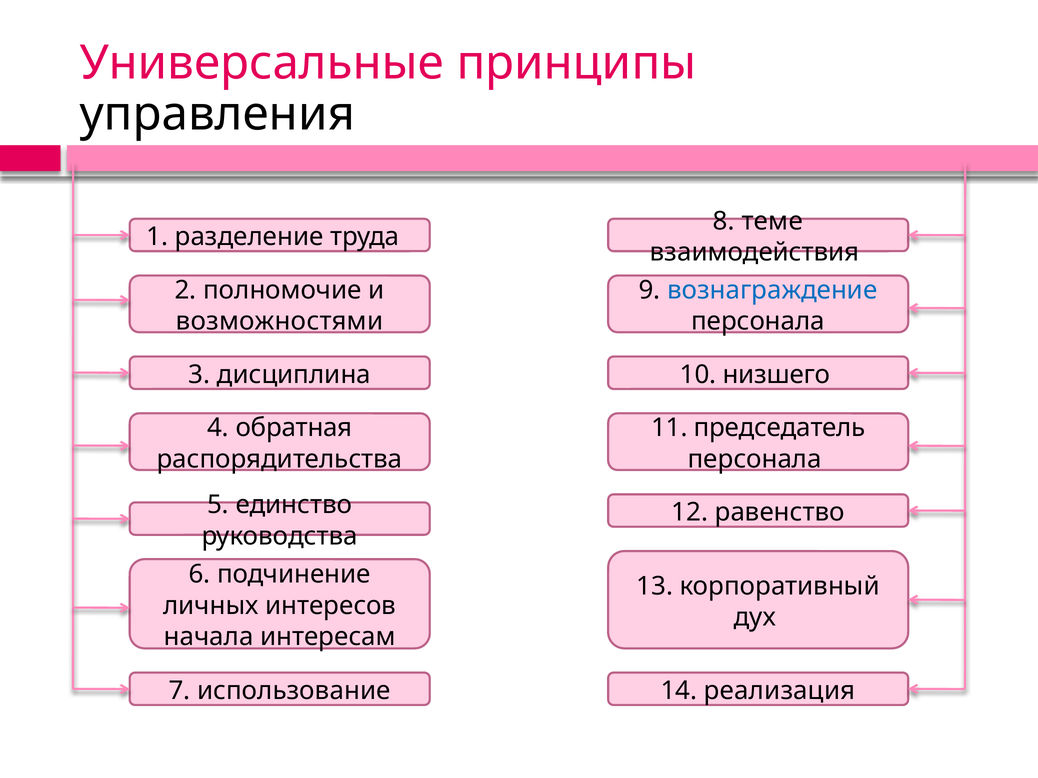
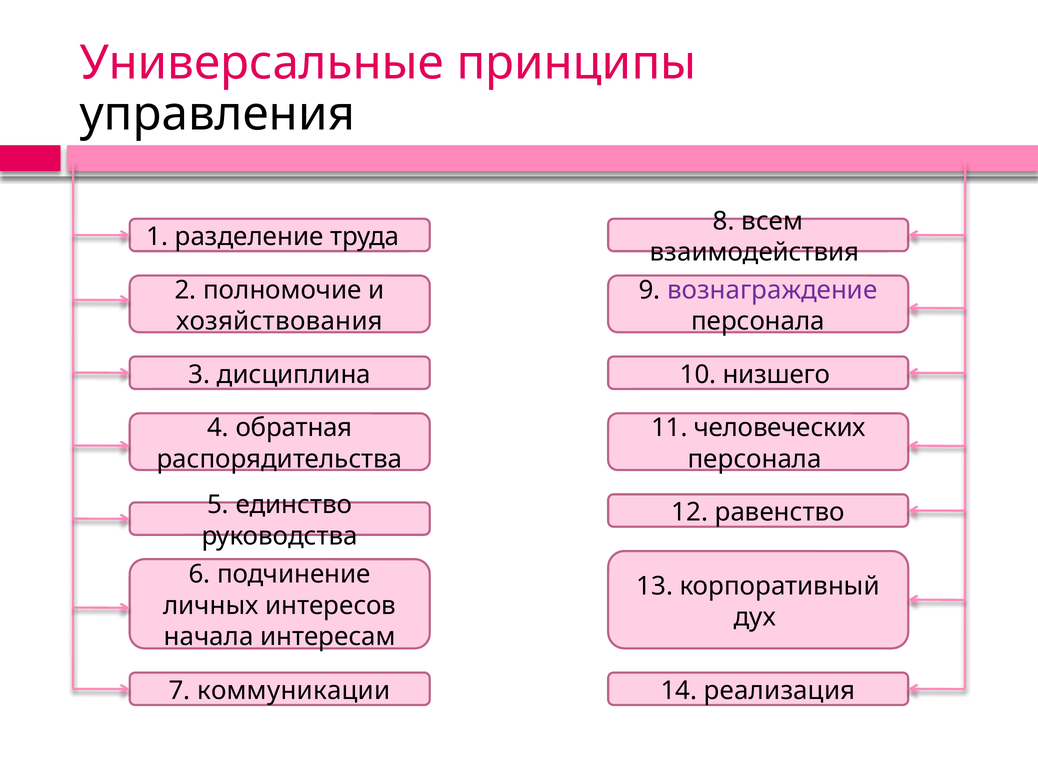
теме: теме -> всем (772, 221)
вознаграждение colour: blue -> purple (772, 290)
возможностями: возможностями -> хозяйствования (279, 321)
председатель: председатель -> человеческих (780, 428)
использование: использование -> коммуникации (294, 691)
